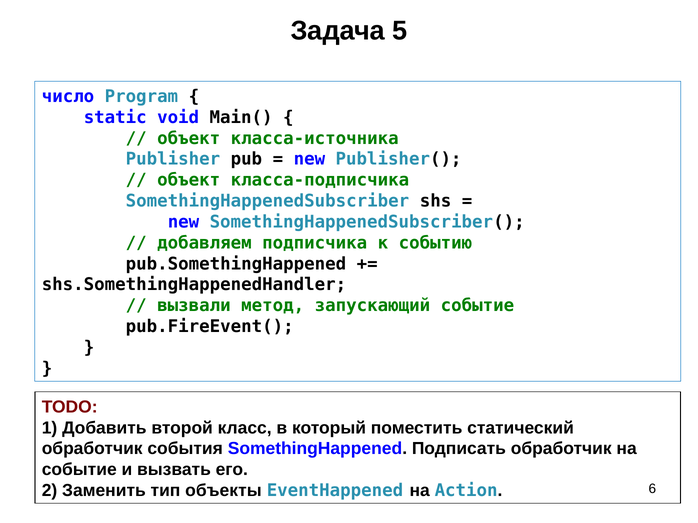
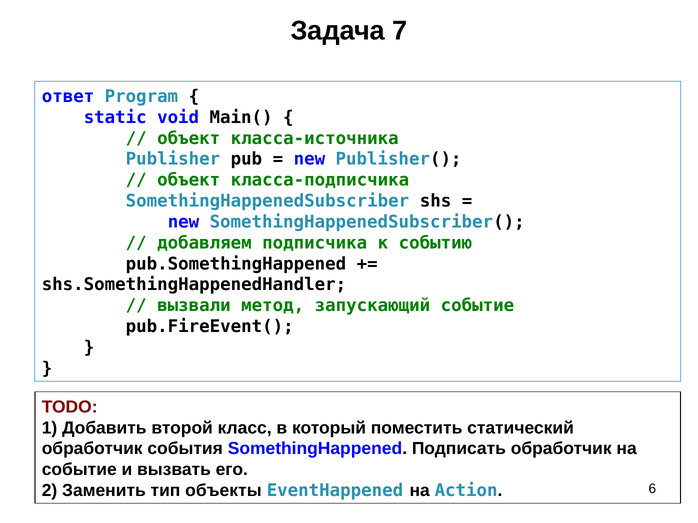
5: 5 -> 7 (400, 31)
число: число -> ответ (68, 97)
